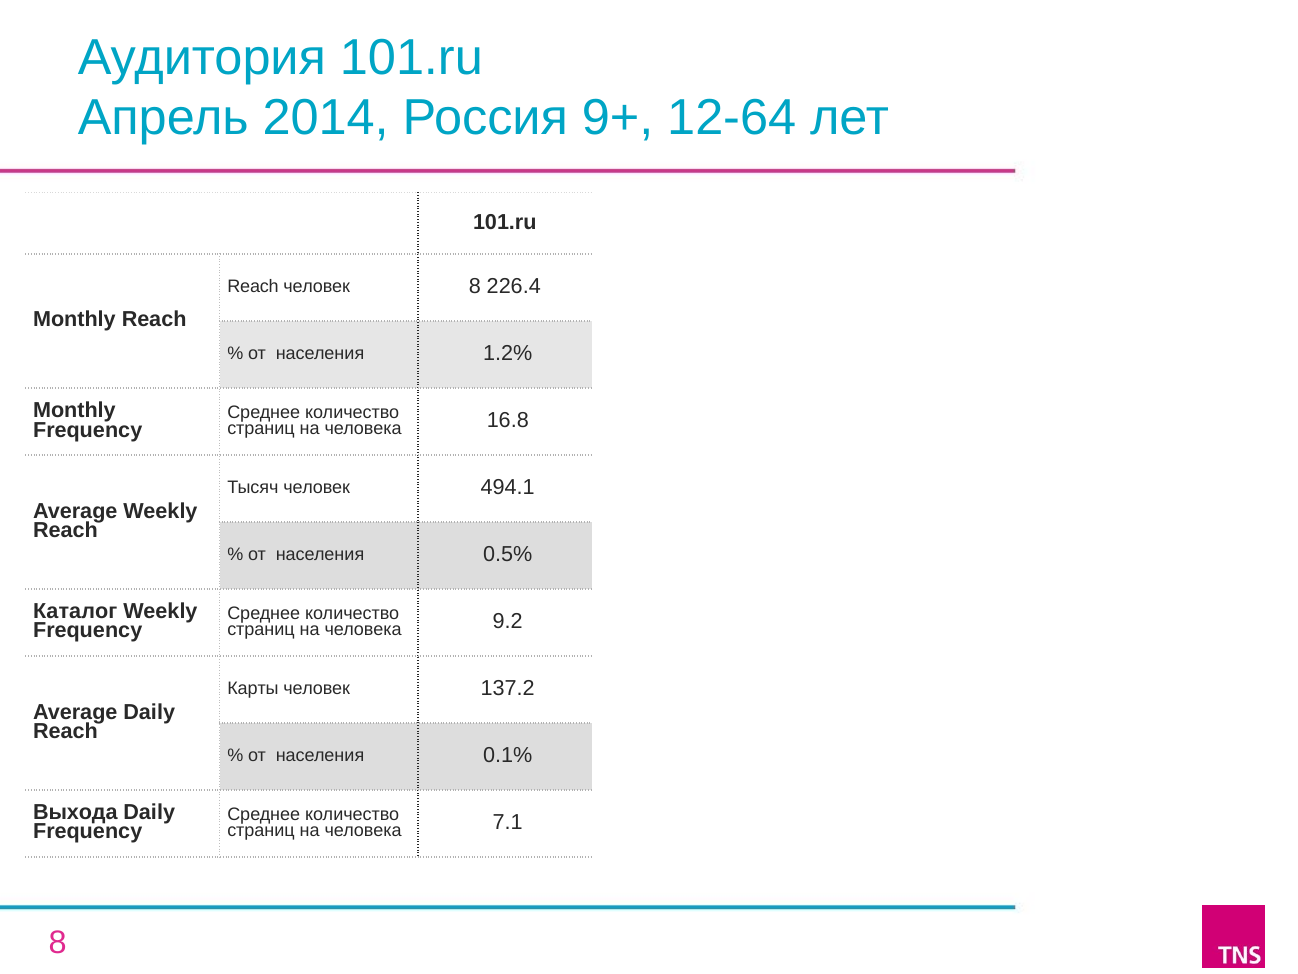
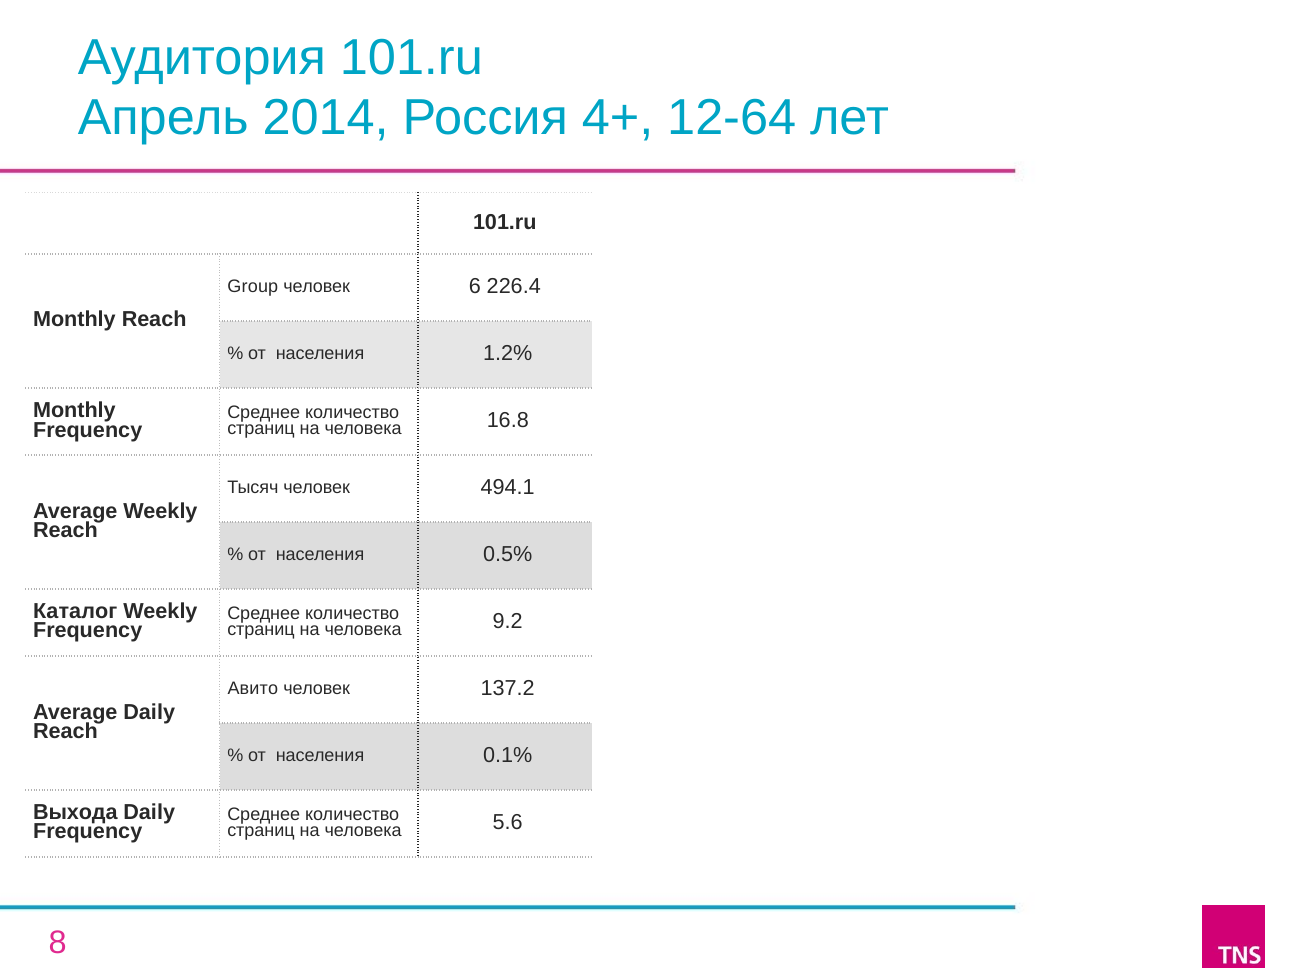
9+: 9+ -> 4+ (618, 118)
Reach: Reach -> Group (253, 286)
человек 8: 8 -> 6 (475, 286)
Карты: Карты -> Авито (253, 688)
7.1: 7.1 -> 5.6 (508, 822)
